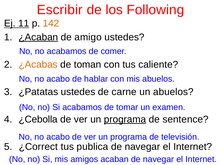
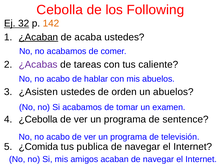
Escribir: Escribir -> Cebolla (60, 10)
11: 11 -> 32 (24, 24)
amigo: amigo -> acaba (88, 37)
¿Acabas colour: orange -> purple (38, 65)
toman: toman -> tareas (88, 65)
¿Patatas: ¿Patatas -> ¿Asisten (38, 92)
carne: carne -> orden (124, 92)
programa underline: present -> none (125, 120)
¿Correct: ¿Correct -> ¿Comida (38, 147)
